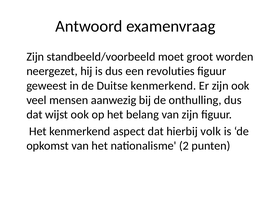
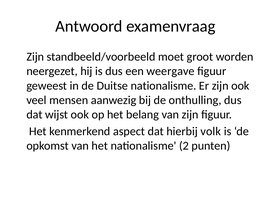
revoluties: revoluties -> weergave (171, 71)
Duitse kenmerkend: kenmerkend -> nationalisme (163, 86)
